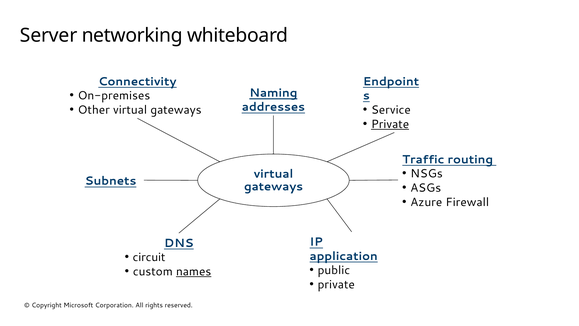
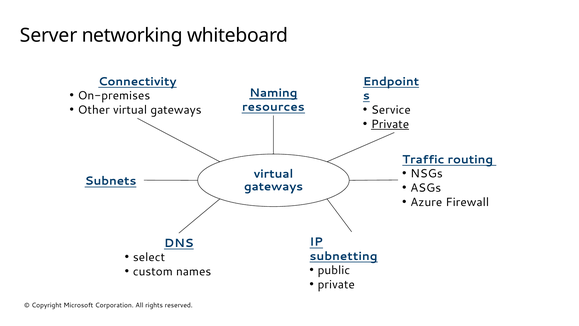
addresses: addresses -> resources (273, 107)
circuit: circuit -> select (149, 257)
application: application -> subnetting (344, 256)
names underline: present -> none (194, 271)
